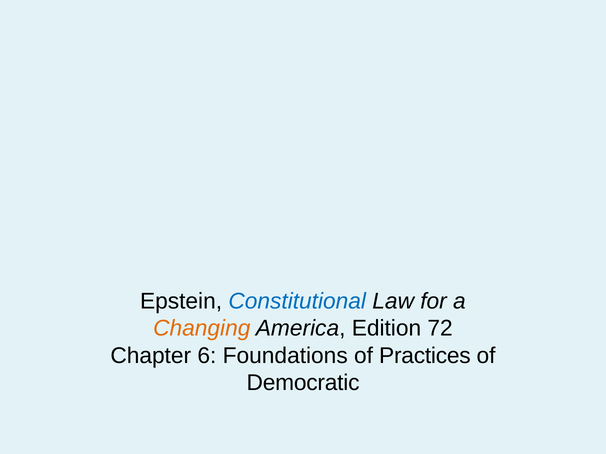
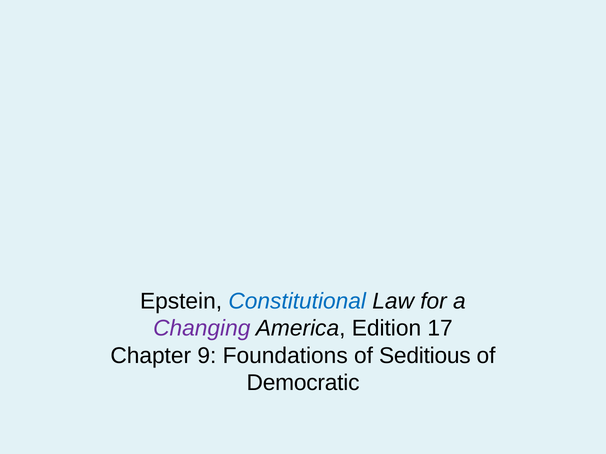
Changing colour: orange -> purple (202, 329)
72: 72 -> 17 (440, 329)
6: 6 -> 9 (207, 356)
Practices: Practices -> Seditious (425, 356)
